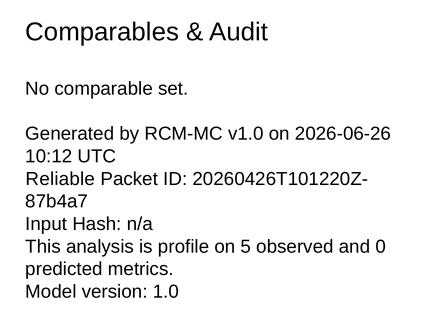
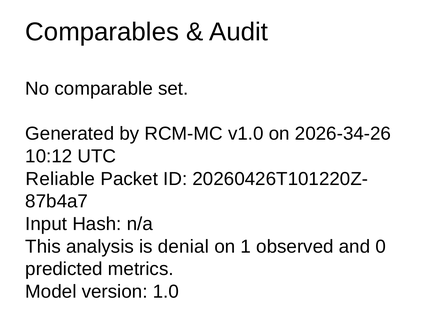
2026-06-26: 2026-06-26 -> 2026-34-26 (343, 134)
profile: profile -> denial (183, 247)
5: 5 -> 1 (246, 247)
